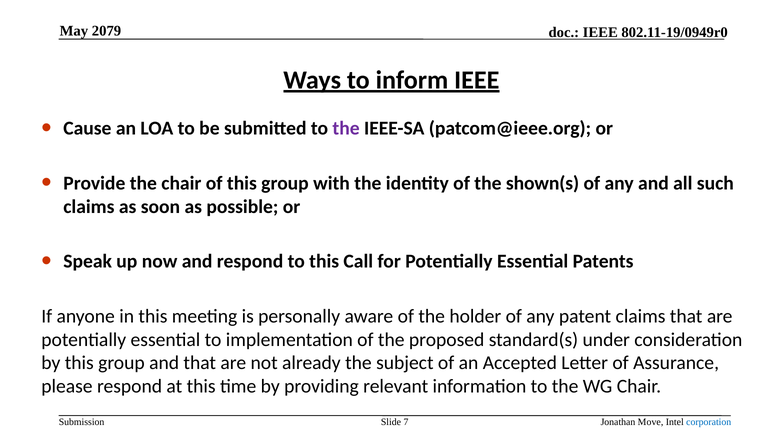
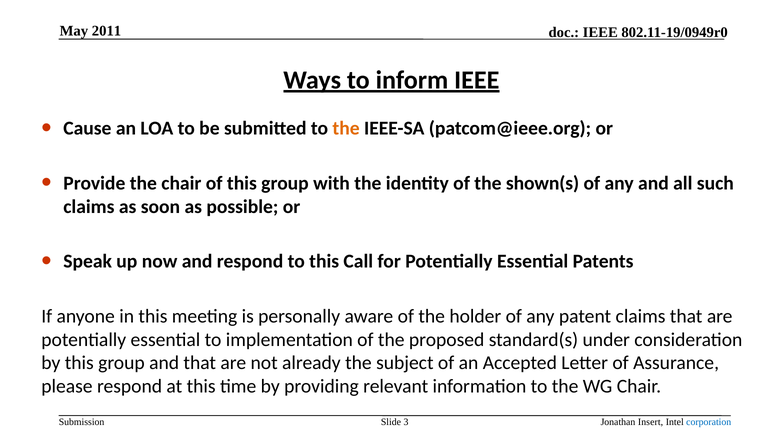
2079: 2079 -> 2011 (107, 31)
the colour: purple -> orange (346, 129)
7: 7 -> 3 (406, 422)
Move: Move -> Insert (651, 422)
